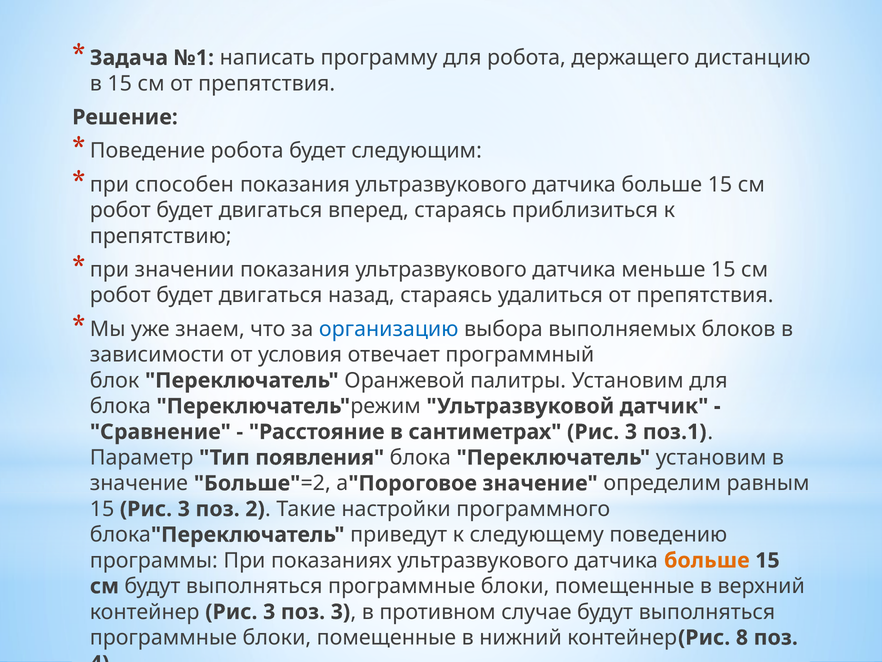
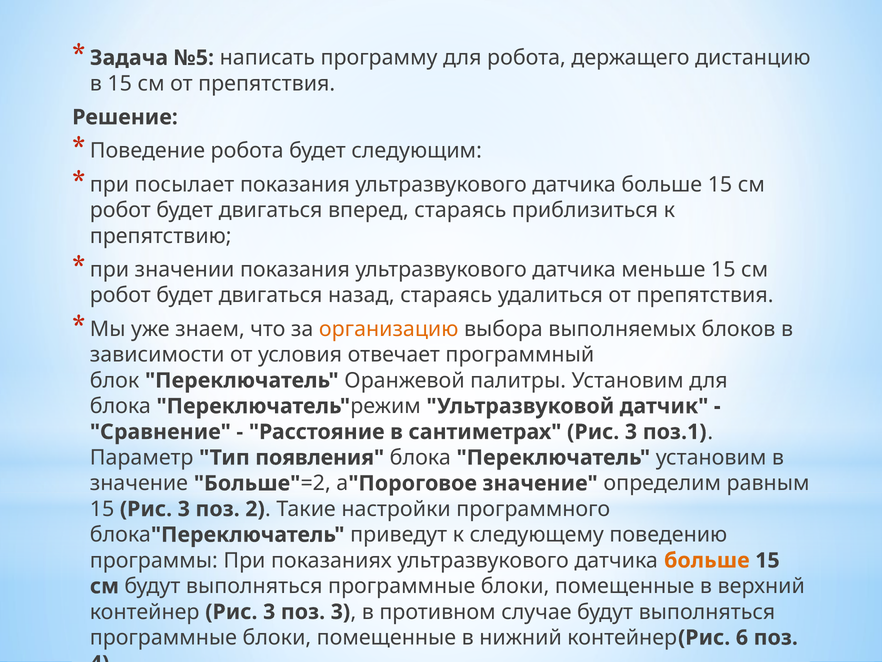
№1: №1 -> №5 (194, 58)
способен: способен -> посылает (184, 184)
организацию colour: blue -> orange (389, 329)
8: 8 -> 6 (742, 637)
